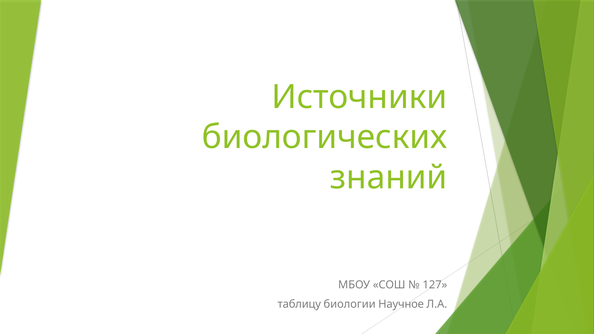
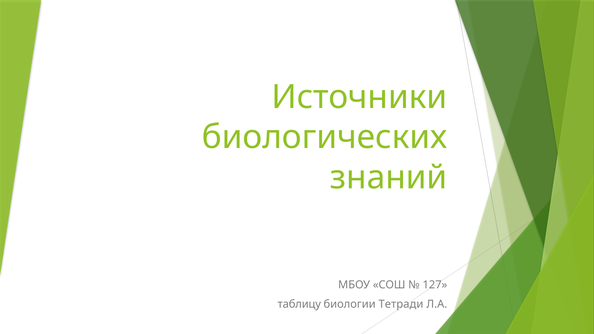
Научное: Научное -> Тетради (401, 304)
